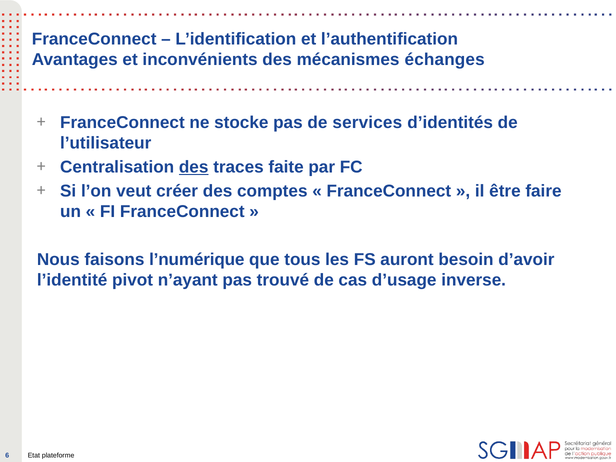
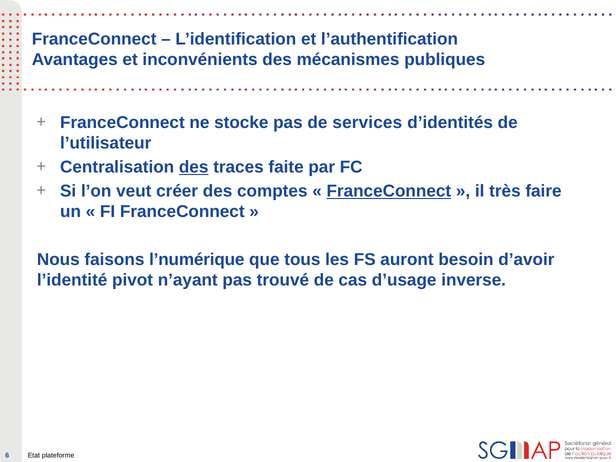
échanges: échanges -> publiques (445, 60)
FranceConnect underline: none -> present (389, 191)
être: être -> très (505, 191)
